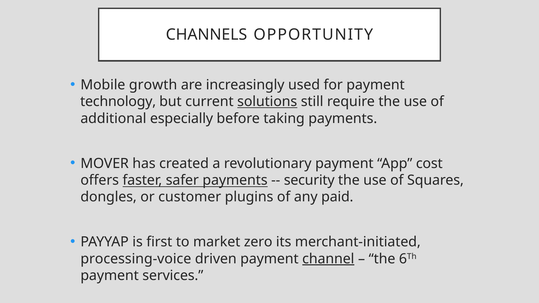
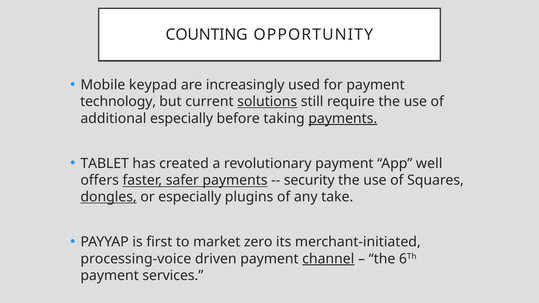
CHANNELS: CHANNELS -> COUNTING (207, 35)
growth: growth -> keypad (153, 85)
payments underline: none -> present (343, 119)
MOVER: MOVER -> TABLET (105, 163)
cost: cost -> well (429, 163)
dongles underline: none -> present (109, 197)
or customer: customer -> especially (190, 197)
paid: paid -> take (337, 197)
